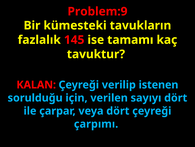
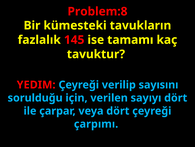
Problem:9: Problem:9 -> Problem:8 (97, 11)
KALAN: KALAN -> YEDIM (36, 84)
istenen: istenen -> sayısını (158, 84)
